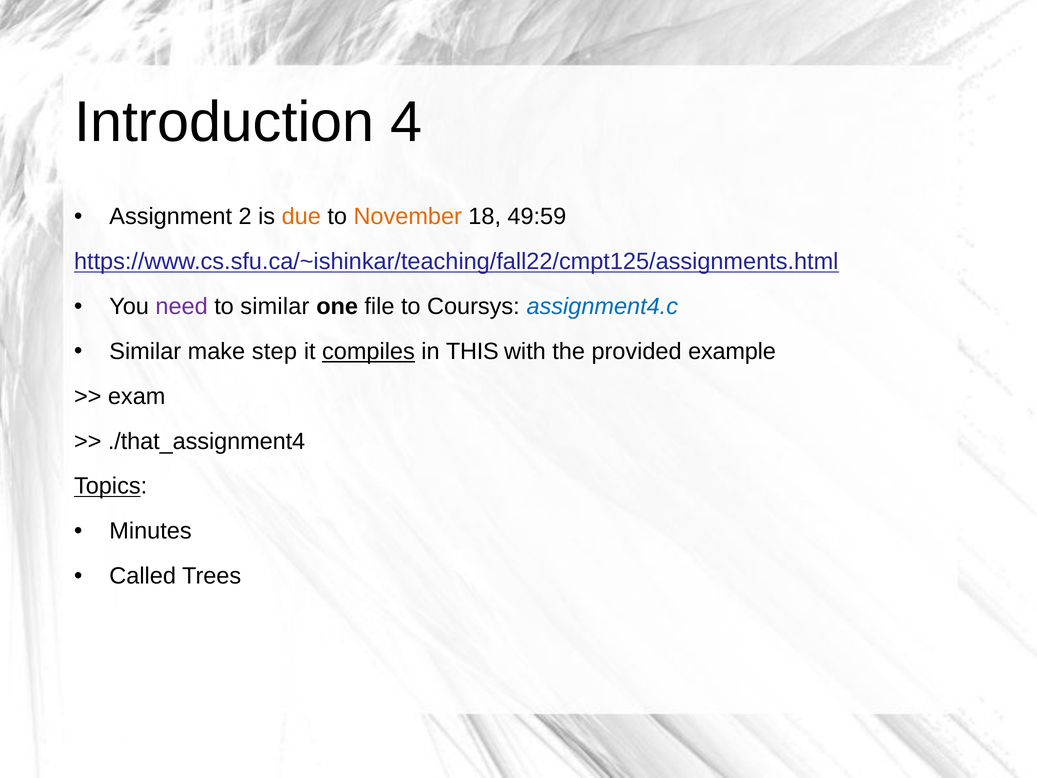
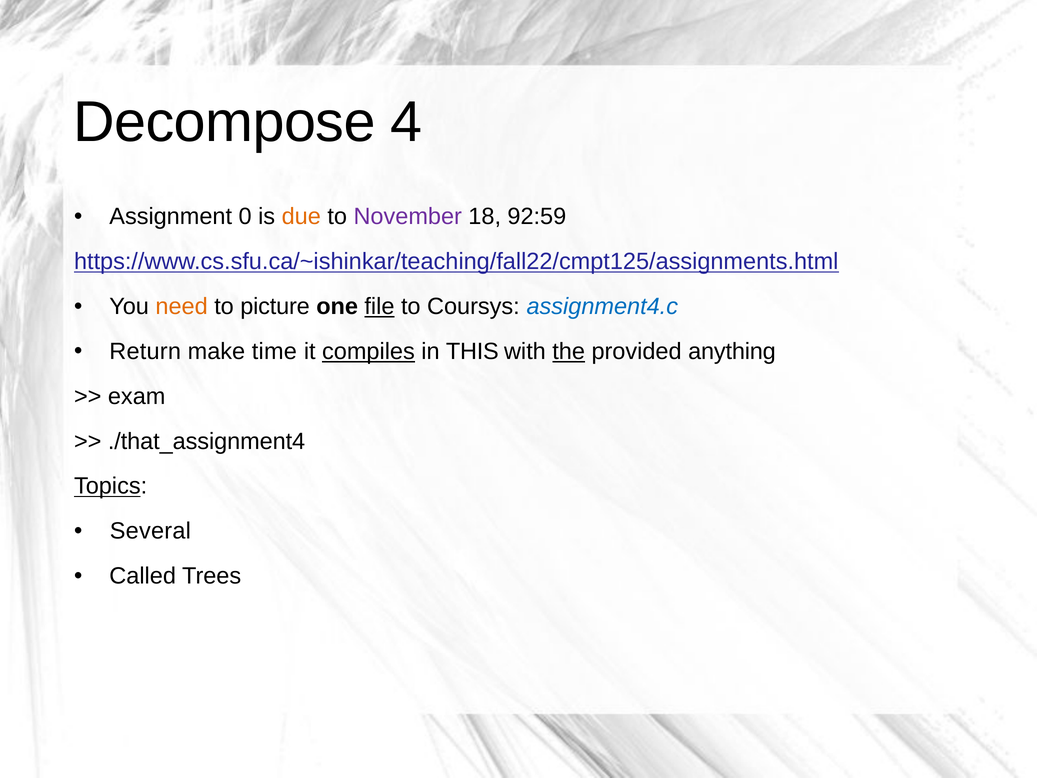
Introduction: Introduction -> Decompose (224, 122)
2: 2 -> 0 (245, 217)
November colour: orange -> purple (408, 217)
49:59: 49:59 -> 92:59 (537, 217)
need colour: purple -> orange (182, 306)
to similar: similar -> picture (275, 306)
file underline: none -> present (379, 306)
Similar: Similar -> Return (145, 351)
step: step -> time (274, 351)
the underline: none -> present (569, 351)
example: example -> anything (732, 351)
Minutes: Minutes -> Several (150, 531)
